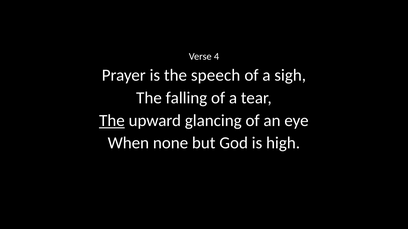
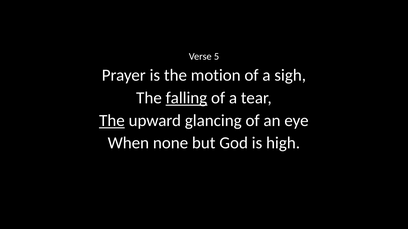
4: 4 -> 5 (217, 57)
speech: speech -> motion (216, 76)
falling underline: none -> present (186, 98)
